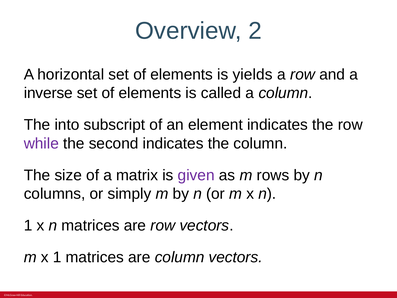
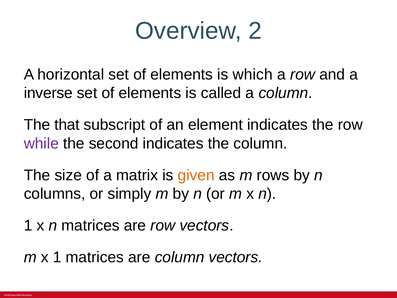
yields: yields -> which (253, 74)
into: into -> that (67, 125)
given colour: purple -> orange (196, 175)
